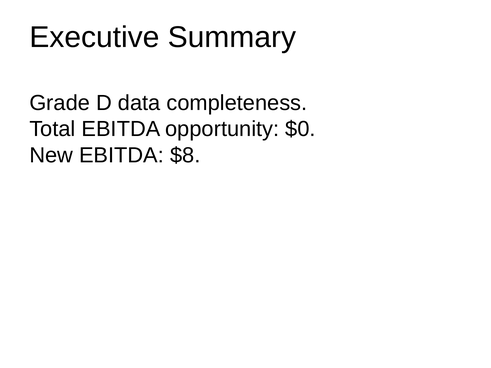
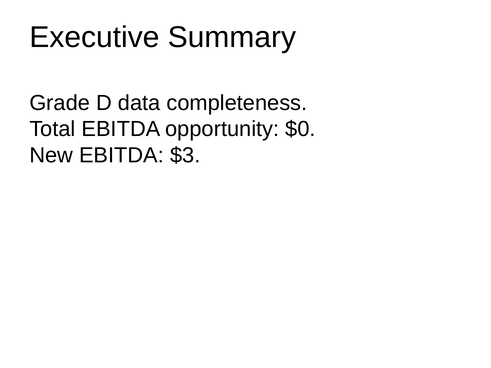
$8: $8 -> $3 (185, 155)
